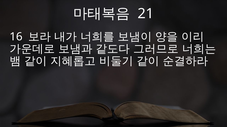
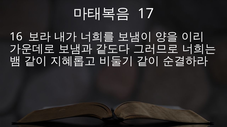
21: 21 -> 17 (146, 14)
